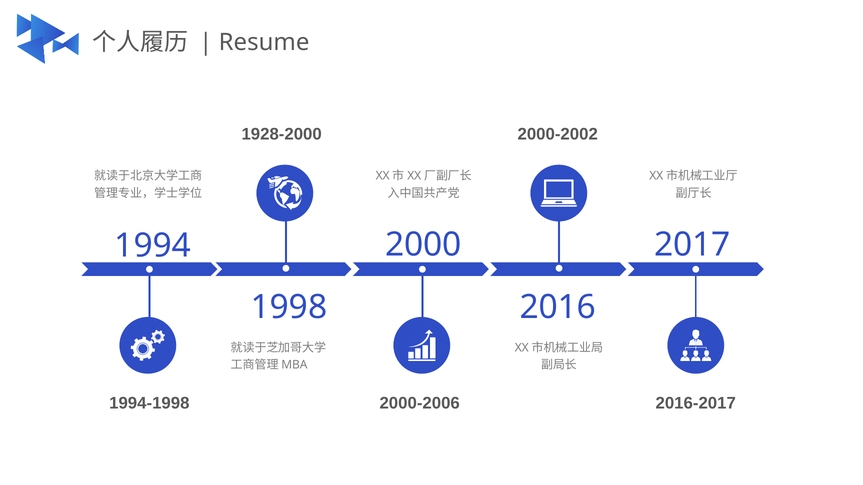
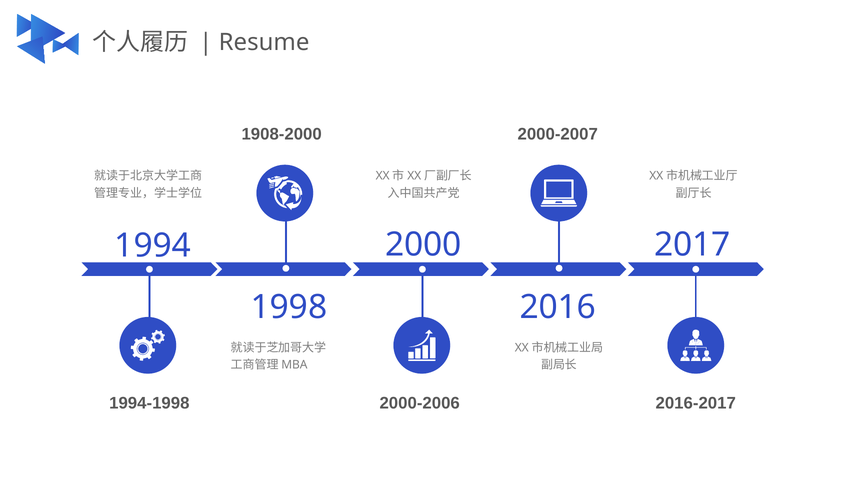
1928-2000: 1928-2000 -> 1908-2000 (282, 135)
2000-2002: 2000-2002 -> 2000-2007 (558, 135)
